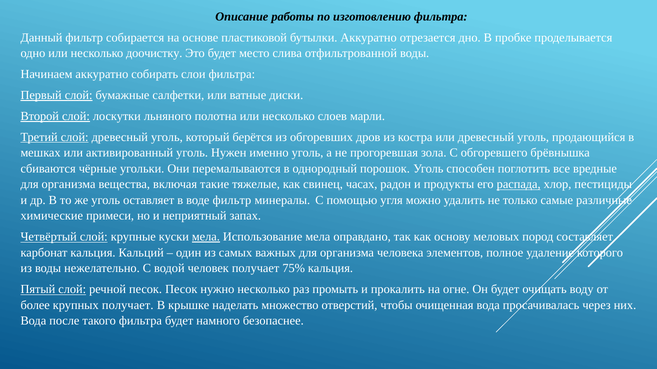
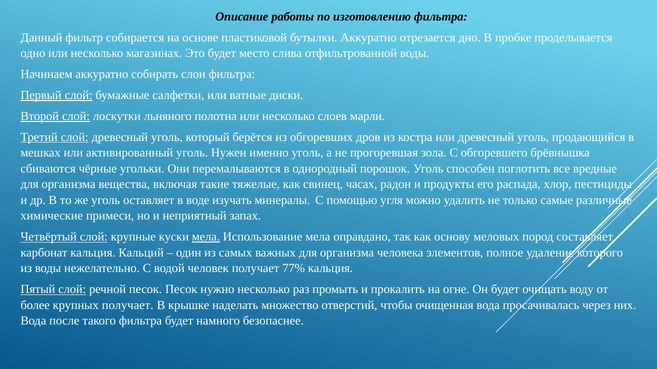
доочистку: доочистку -> магазинах (154, 53)
распада underline: present -> none (519, 185)
воде фильтр: фильтр -> изучать (232, 200)
75%: 75% -> 77% (294, 269)
